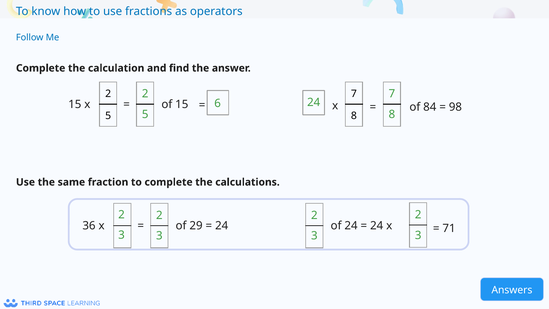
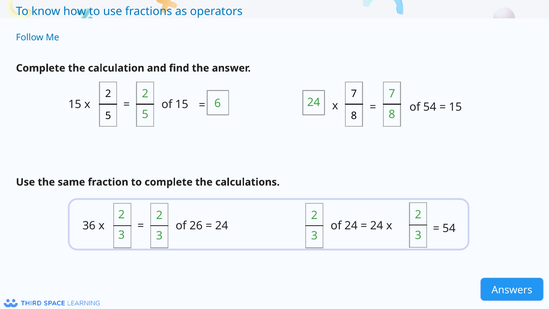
of 84: 84 -> 54 (430, 107)
98: 98 -> 15 (455, 107)
29: 29 -> 26 (196, 226)
71: 71 -> 54 (449, 228)
